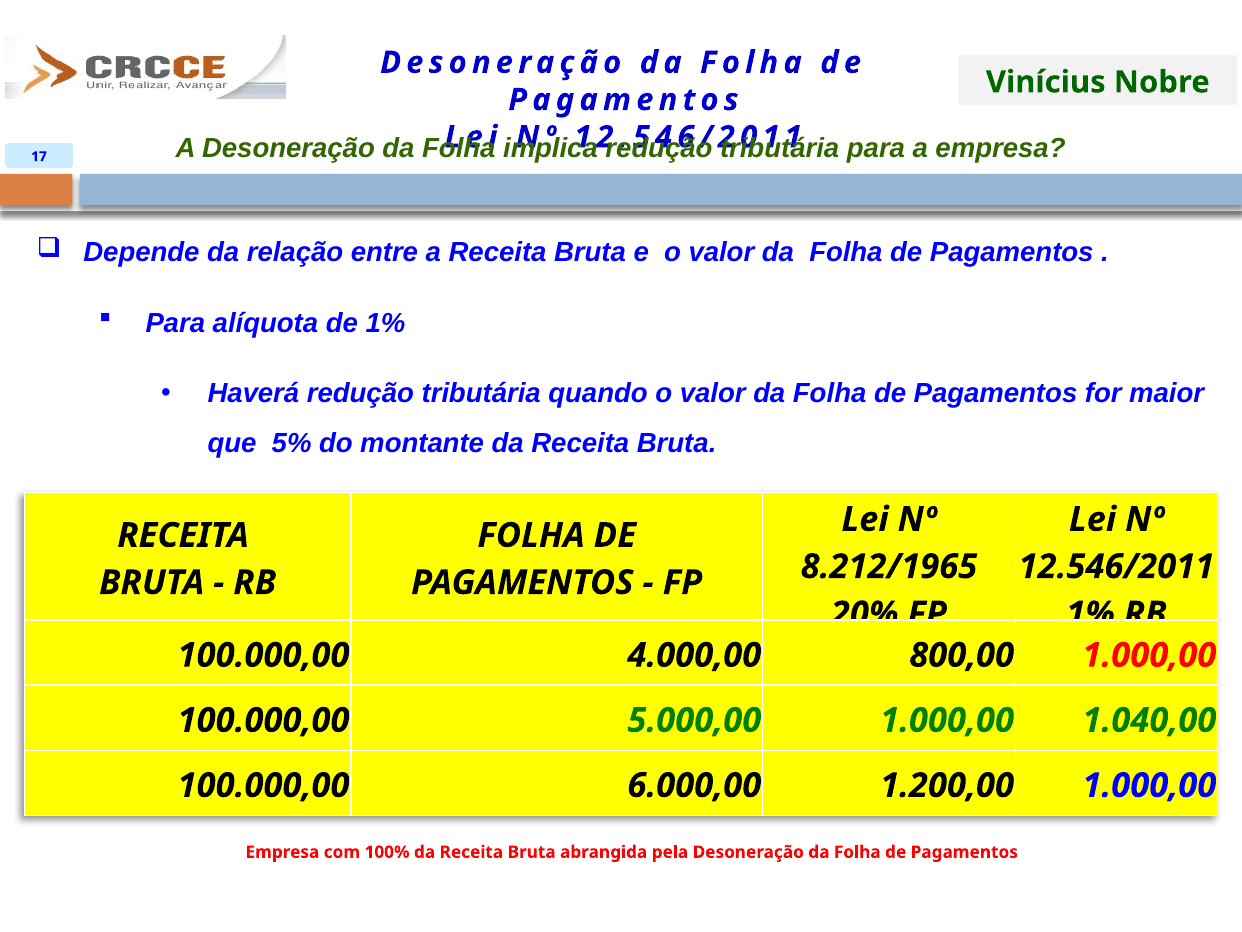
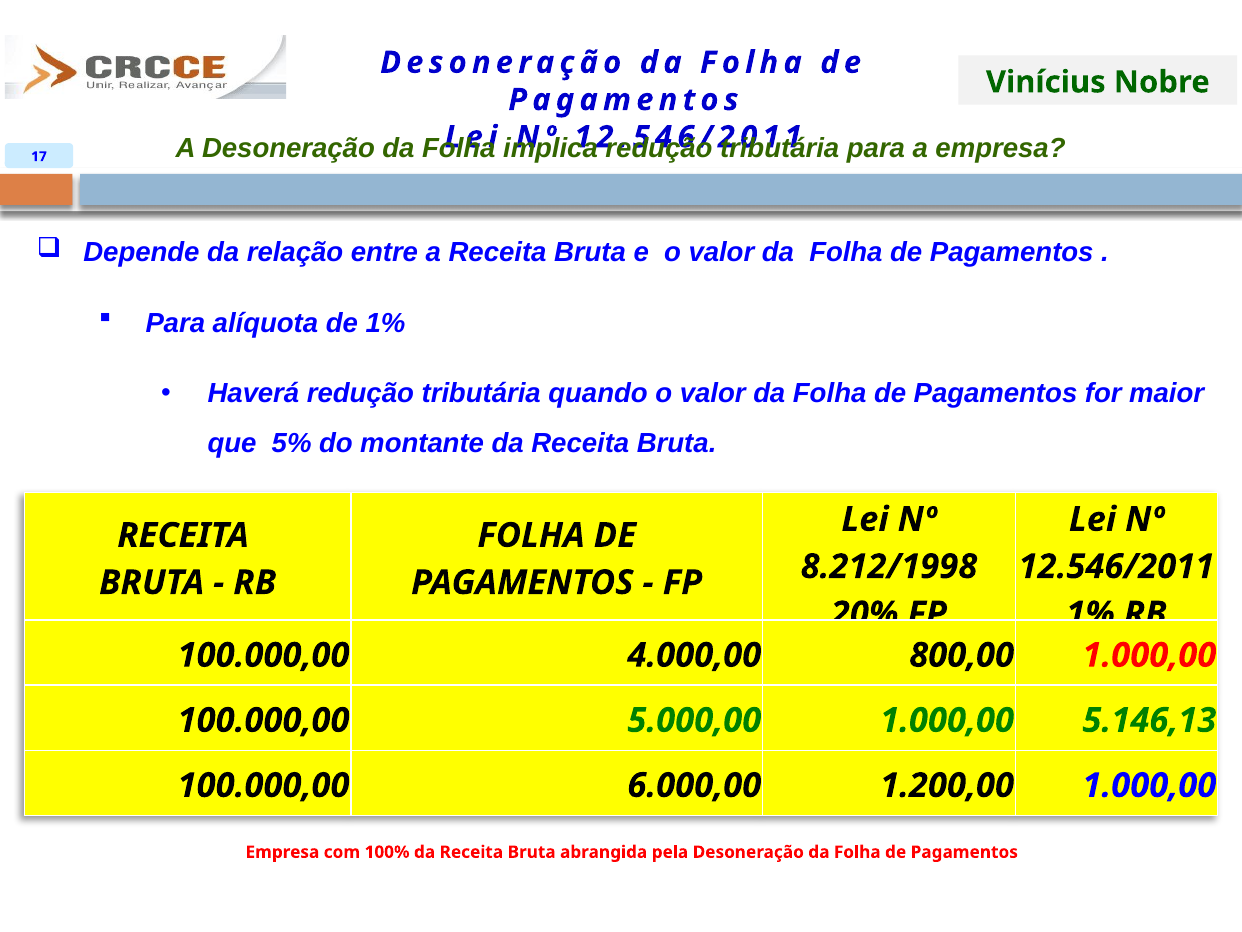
8.212/1965: 8.212/1965 -> 8.212/1998 (889, 566)
1.040,00: 1.040,00 -> 5.146,13 (1149, 720)
